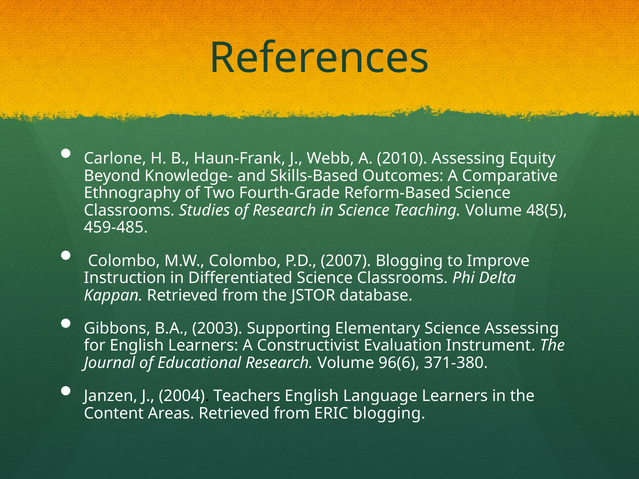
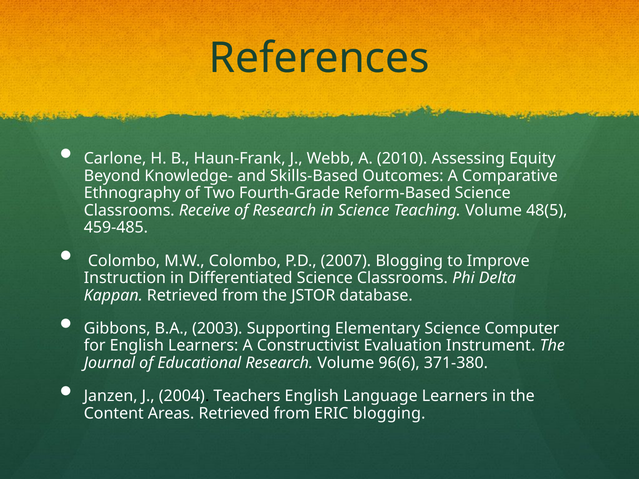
Studies: Studies -> Receive (205, 210)
Science Assessing: Assessing -> Computer (522, 329)
